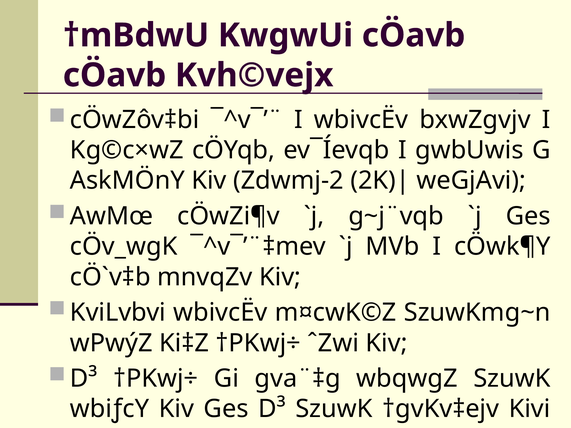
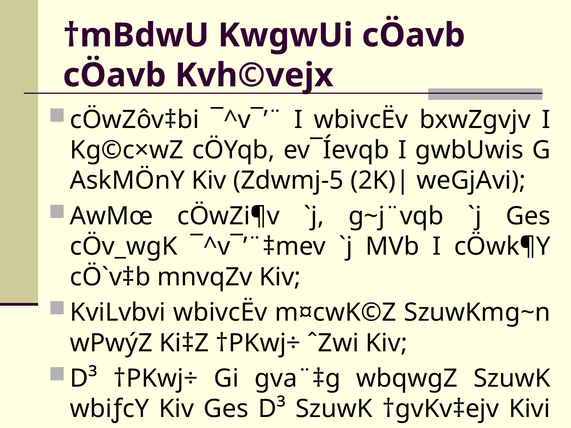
Zdwmj-2: Zdwmj-2 -> Zdwmj-5 (288, 181)
